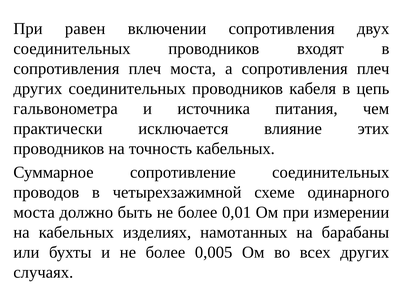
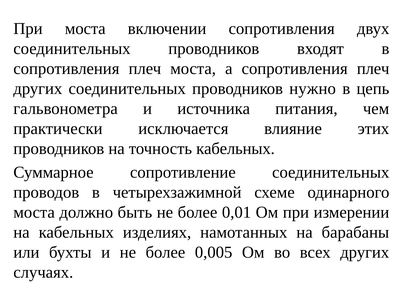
При равен: равен -> моста (85, 29)
кабеля: кабеля -> нужно (313, 89)
